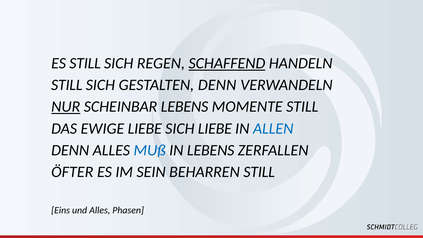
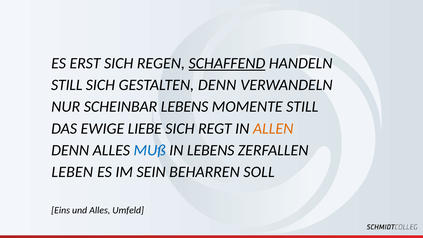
ES STILL: STILL -> ERST (85, 63)
NUR underline: present -> none (66, 107)
SICH LIEBE: LIEBE -> REGT (215, 128)
ALLEN colour: blue -> orange (273, 128)
ÖFTER: ÖFTER -> LEBEN (72, 172)
BEHARREN STILL: STILL -> SOLL (259, 172)
Phasen: Phasen -> Umfeld (128, 210)
